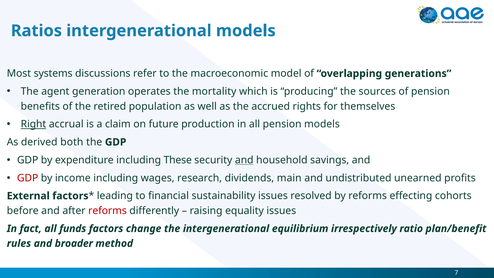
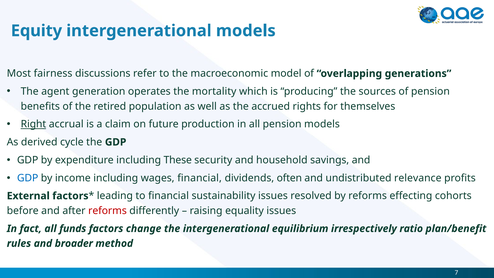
Ratios: Ratios -> Equity (36, 31)
systems: systems -> fairness (53, 74)
both: both -> cycle (72, 142)
and underline: present -> none (244, 160)
GDP colour: red -> blue (28, 178)
wages research: research -> financial (200, 178)
main: main -> often (289, 178)
unearned: unearned -> relevance (418, 178)
